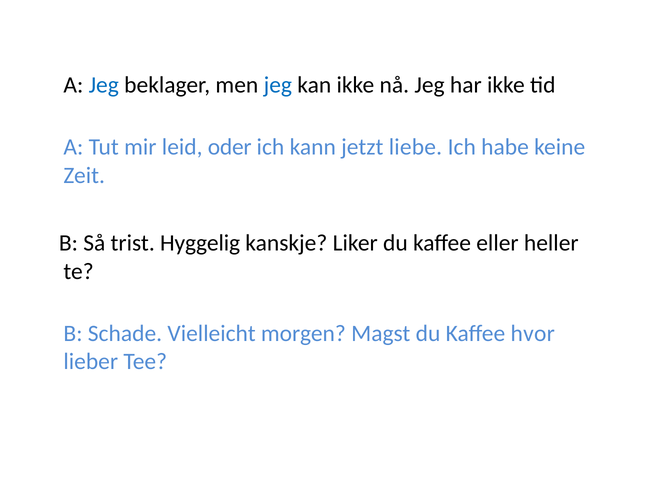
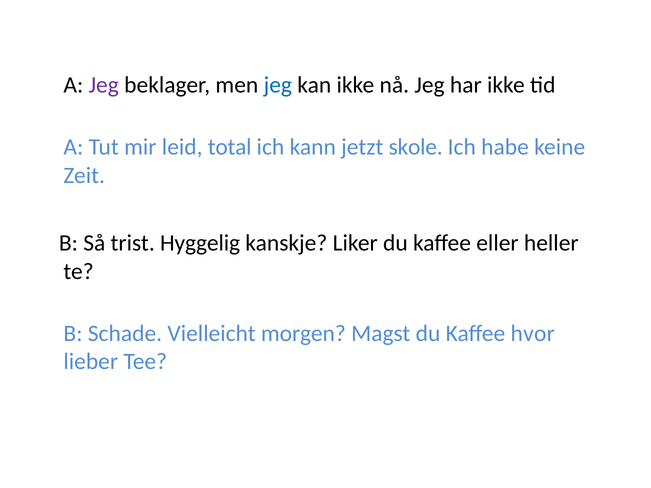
Jeg colour: blue -> purple (104, 85)
oder: oder -> total (230, 147)
liebe: liebe -> skole (416, 147)
